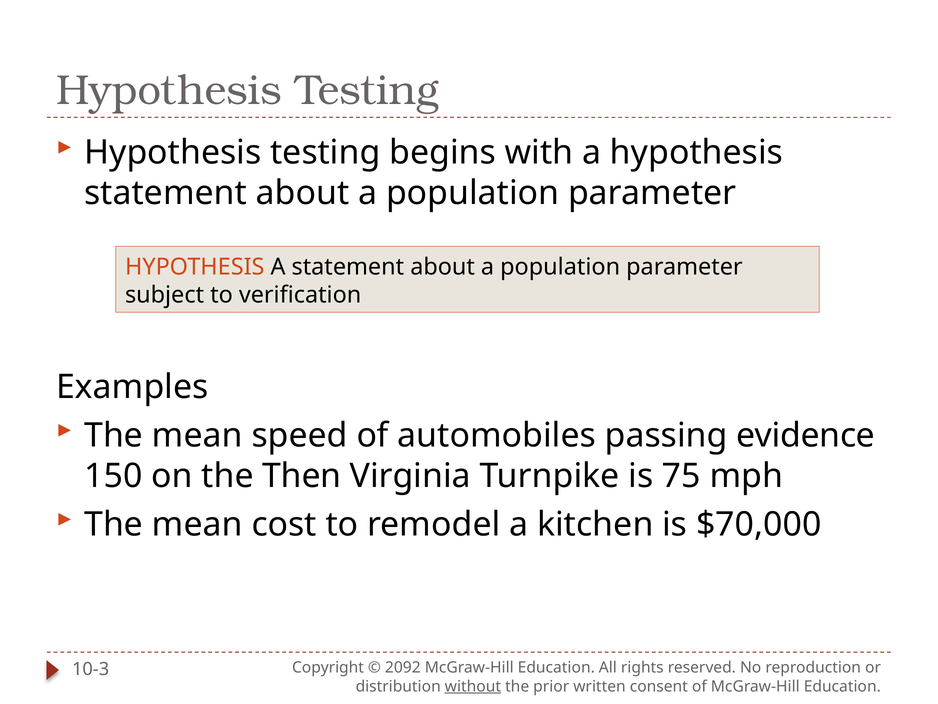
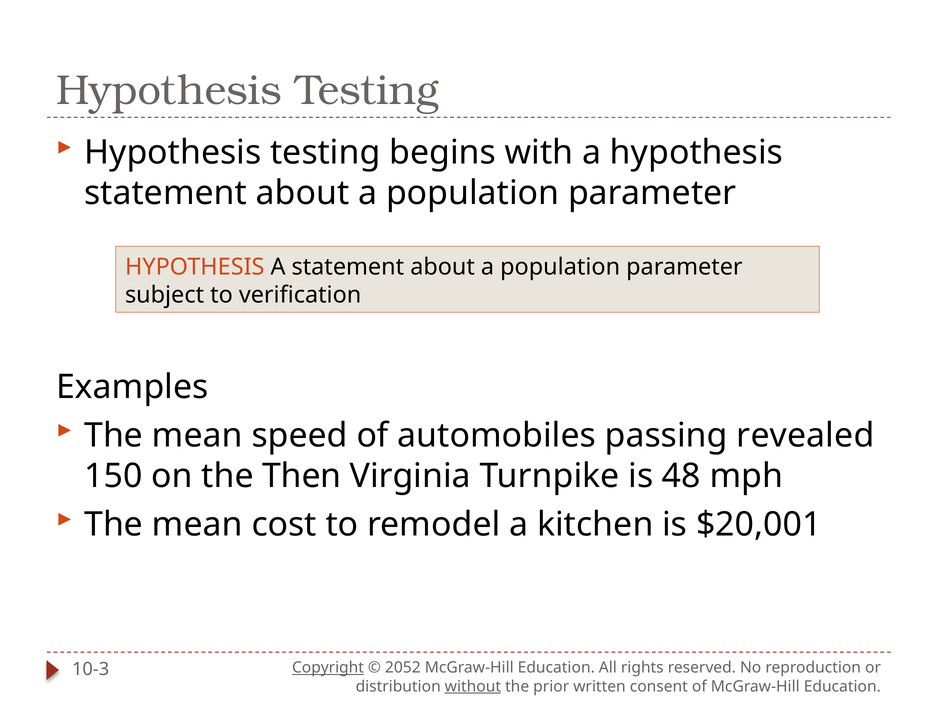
evidence: evidence -> revealed (805, 435)
75: 75 -> 48 (681, 476)
$70,000: $70,000 -> $20,001 (759, 524)
Copyright underline: none -> present (328, 667)
2092: 2092 -> 2052 (403, 667)
